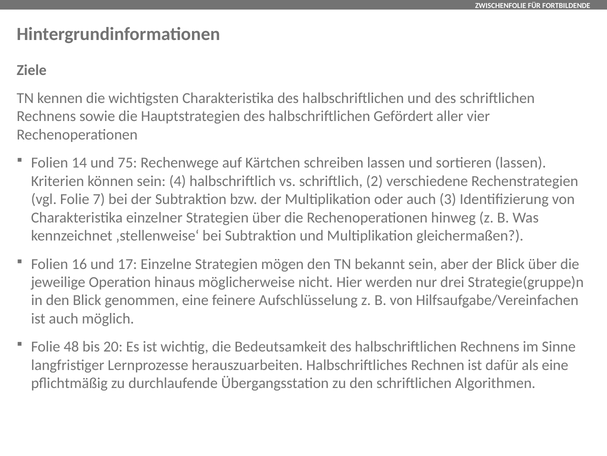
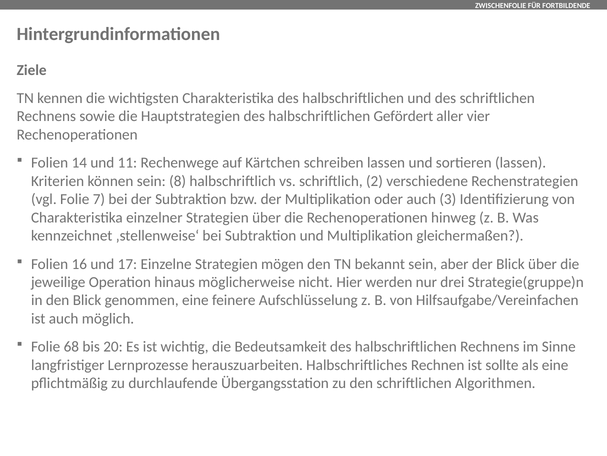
75: 75 -> 11 (127, 163)
4: 4 -> 8 (178, 181)
48: 48 -> 68 (71, 346)
dafür: dafür -> sollte (502, 365)
